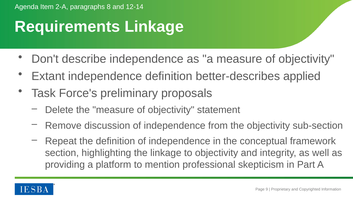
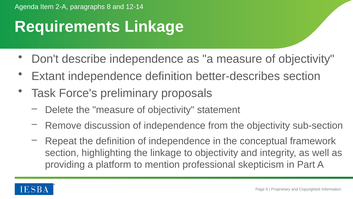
better-describes applied: applied -> section (302, 76)
